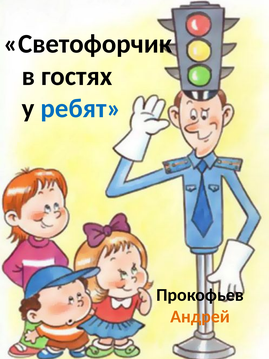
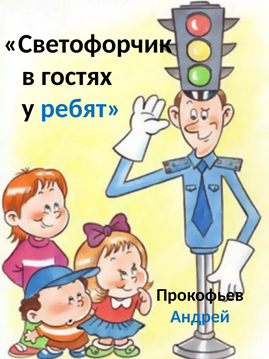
Андрей colour: orange -> blue (200, 316)
